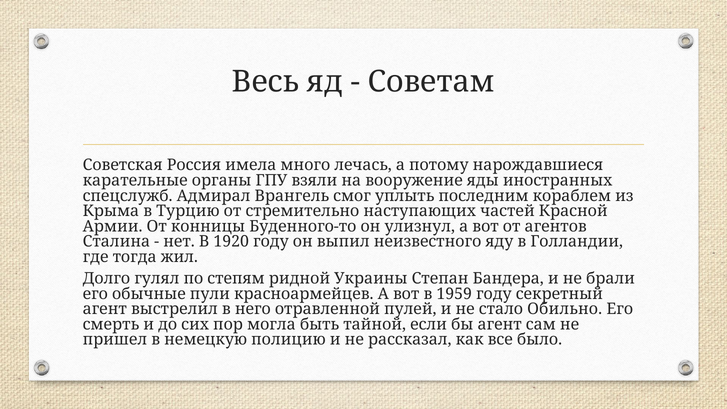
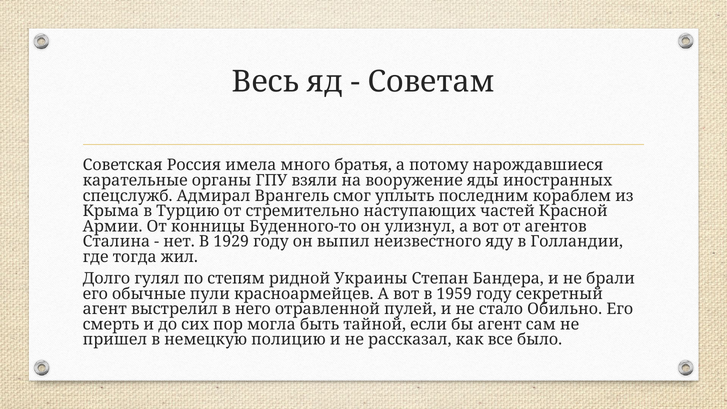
лечась: лечась -> братья (363, 165)
1920: 1920 -> 1929 (231, 242)
